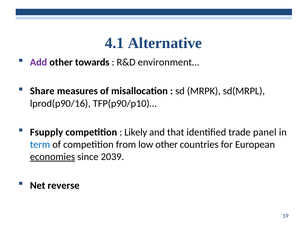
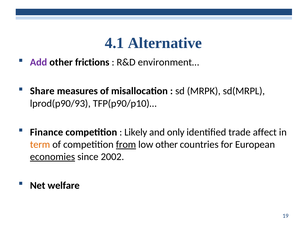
towards: towards -> frictions (92, 62)
lprod(p90/16: lprod(p90/16 -> lprod(p90/93 (60, 103)
Fsupply: Fsupply -> Finance (47, 132)
that: that -> only (176, 132)
panel: panel -> affect (265, 132)
term colour: blue -> orange (40, 144)
from underline: none -> present (126, 144)
2039: 2039 -> 2002 (112, 156)
reverse: reverse -> welfare (64, 185)
